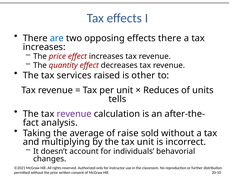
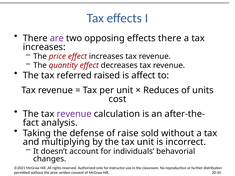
are colour: blue -> purple (57, 38)
services: services -> referred (74, 75)
other: other -> affect (143, 75)
tells: tells -> cost (117, 99)
average: average -> defense (87, 133)
